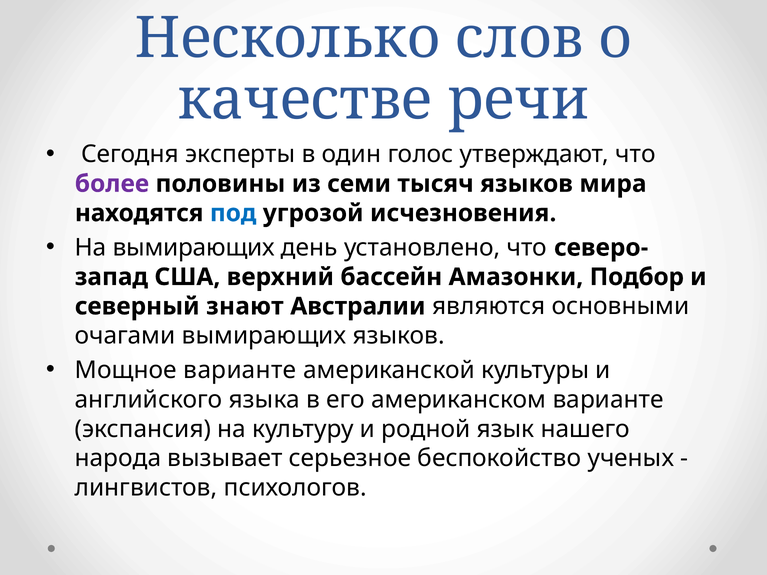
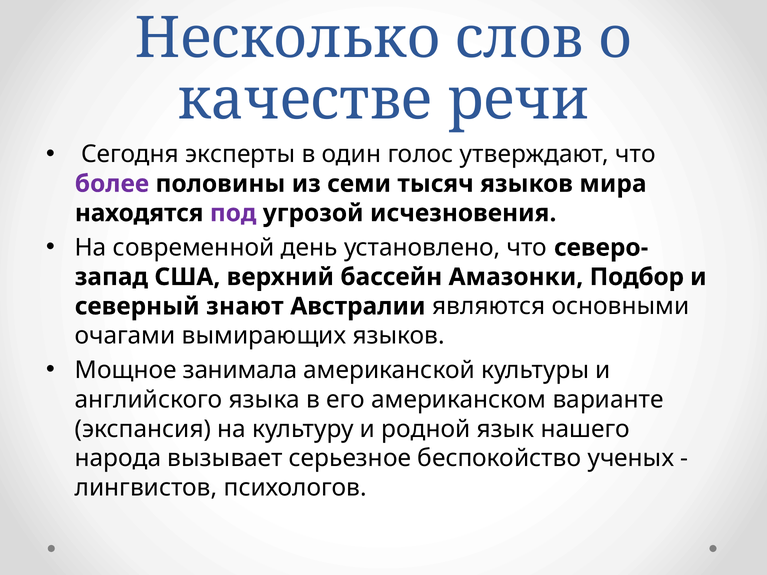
под colour: blue -> purple (233, 213)
На вымирающих: вымирающих -> современной (194, 248)
Мощное варианте: варианте -> занимала (240, 370)
